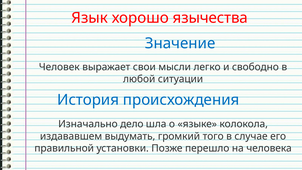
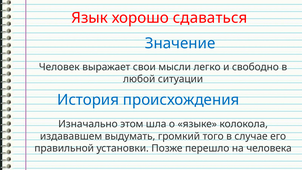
язычества: язычества -> сдаваться (210, 18)
дело: дело -> этом (132, 124)
